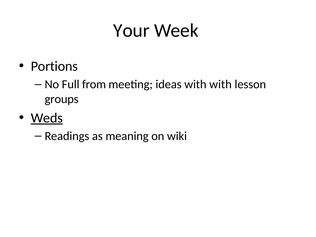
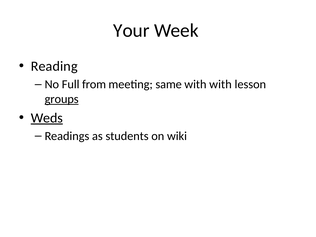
Portions: Portions -> Reading (54, 66)
ideas: ideas -> same (169, 84)
groups underline: none -> present (62, 99)
meaning: meaning -> students (127, 136)
